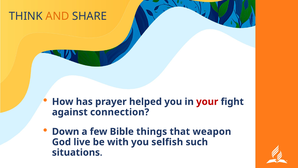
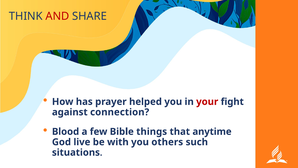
AND colour: orange -> red (57, 16)
Down: Down -> Blood (66, 131)
weapon: weapon -> anytime (212, 131)
selfish: selfish -> others (167, 142)
